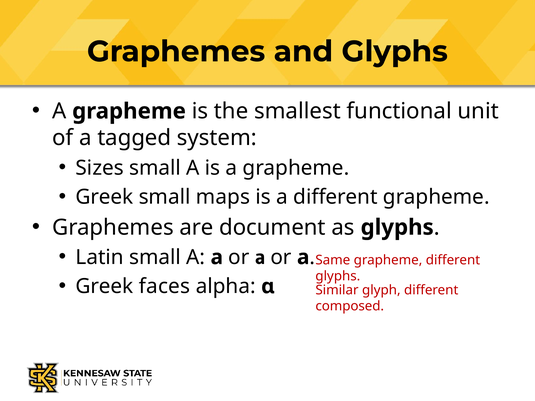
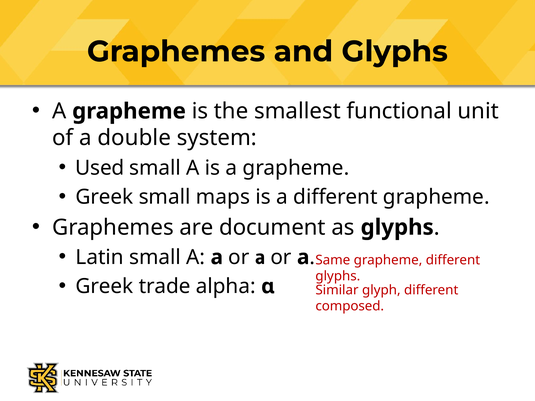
tagged: tagged -> double (134, 138)
Sizes: Sizes -> Used (100, 168)
faces: faces -> trade (165, 287)
